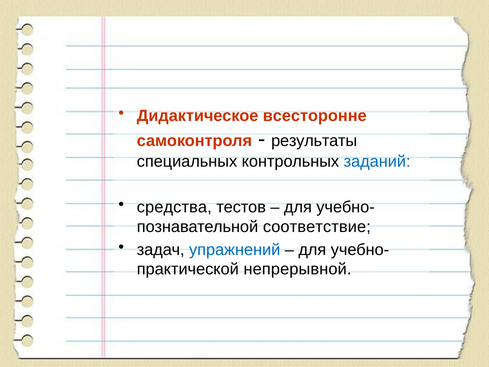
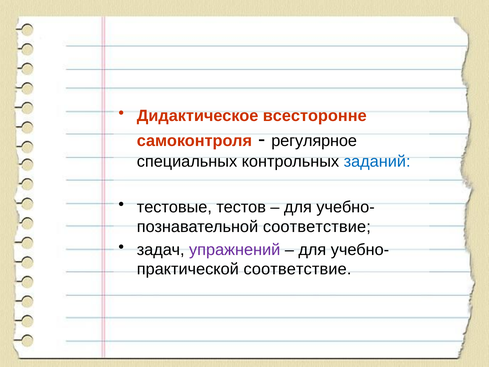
результаты: результаты -> регулярное (314, 141)
средства: средства -> тестовые (174, 207)
упражнений colour: blue -> purple (235, 249)
непрерывной: непрерывной -> соответствие (297, 269)
